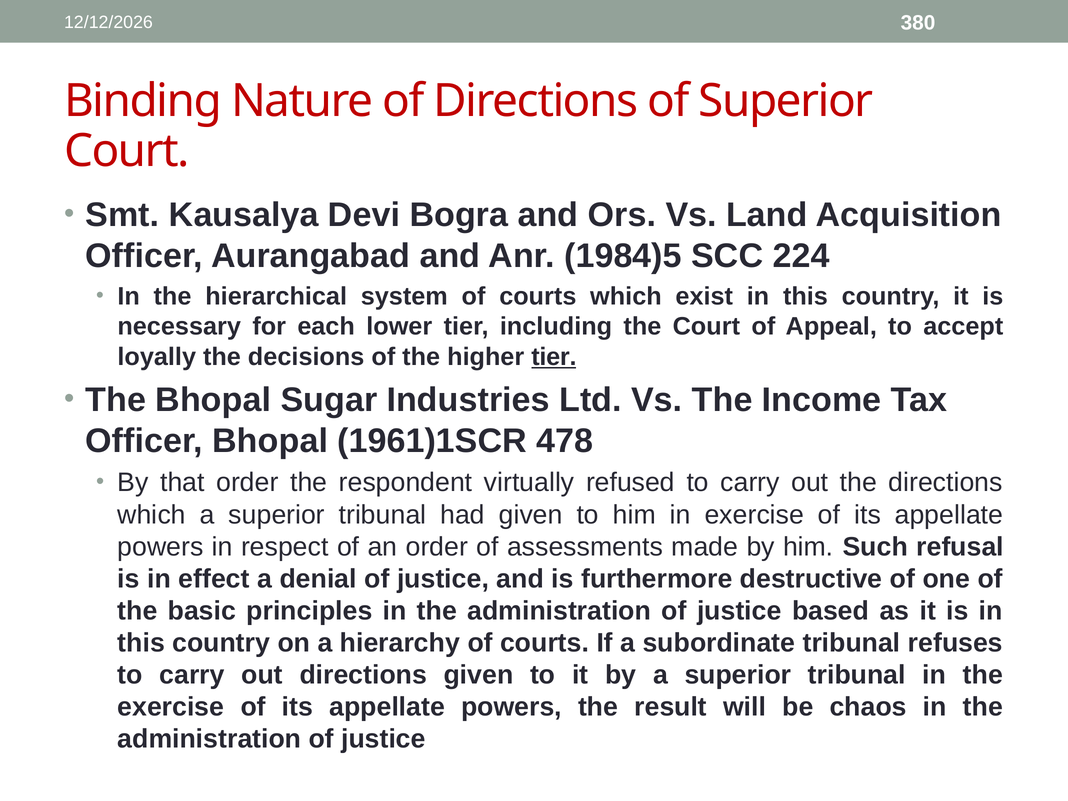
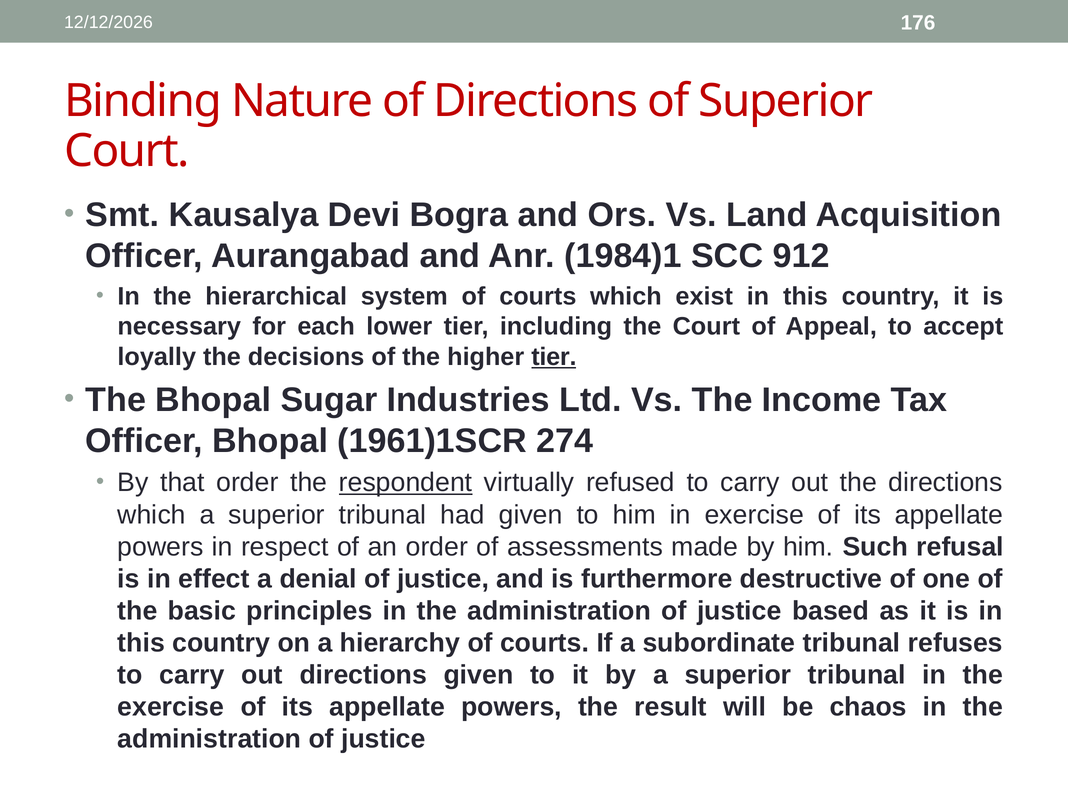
380: 380 -> 176 (918, 23)
1984)5: 1984)5 -> 1984)1 (623, 256)
224: 224 -> 912 (801, 256)
478: 478 -> 274 (565, 441)
respondent underline: none -> present (406, 483)
